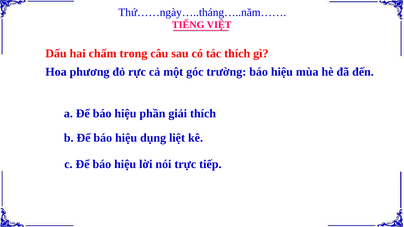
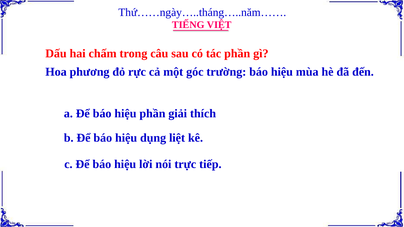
tác thích: thích -> phần (237, 54)
